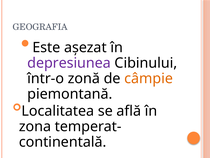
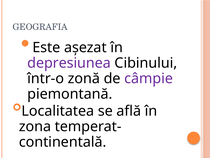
câmpie colour: orange -> purple (149, 78)
